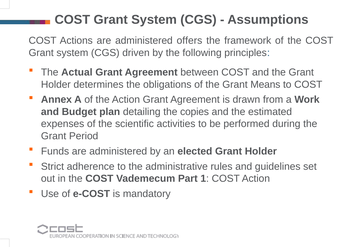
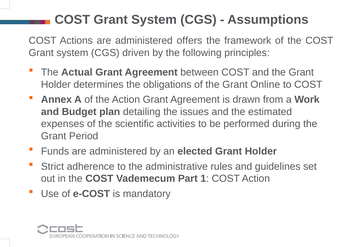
Means: Means -> Online (265, 84)
copies: copies -> issues (195, 112)
